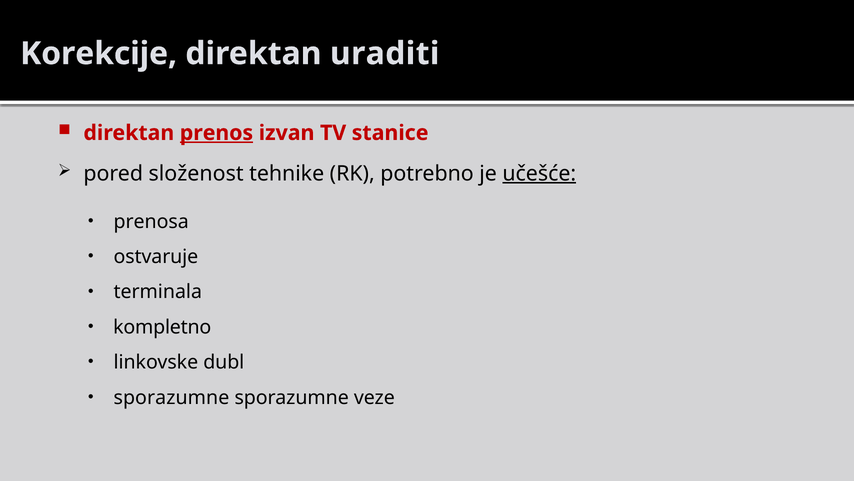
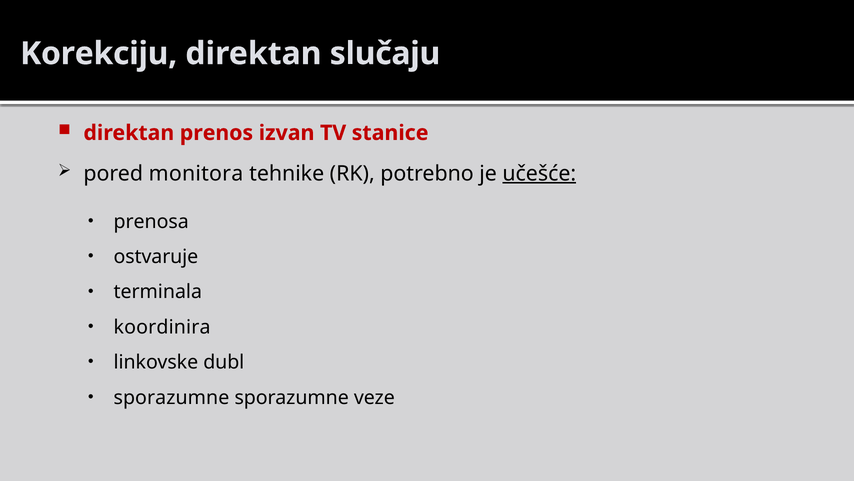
Korekcije: Korekcije -> Korekciju (99, 54)
uraditi: uraditi -> slučaju (385, 54)
prenos underline: present -> none (216, 133)
složenost: složenost -> monitora (196, 173)
kompletno: kompletno -> koordinira (162, 327)
